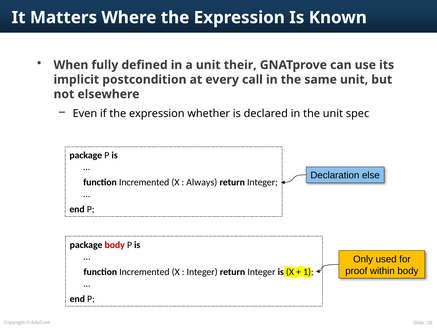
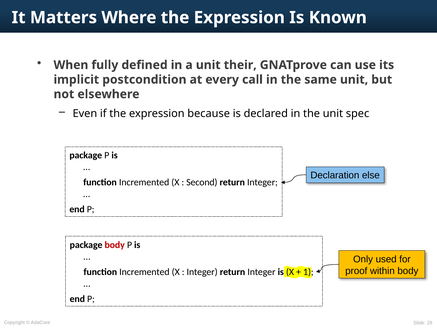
whether: whether -> because (209, 113)
Always: Always -> Second (202, 182)
